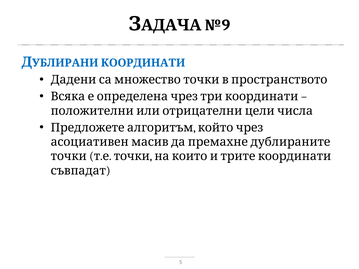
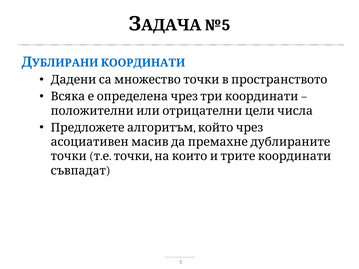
№9: №9 -> №5 (217, 25)
